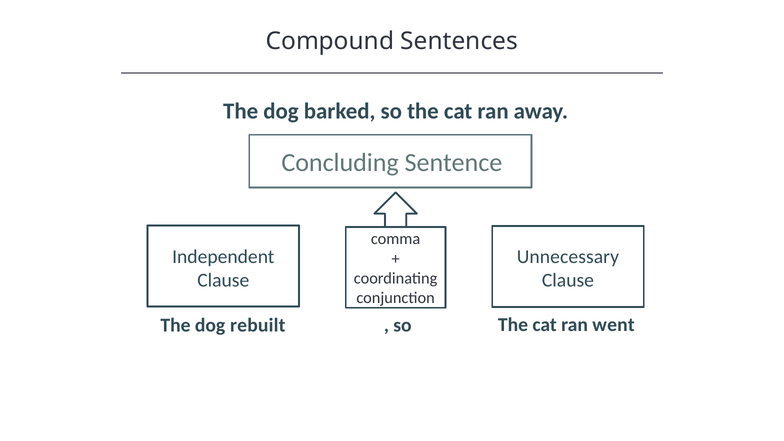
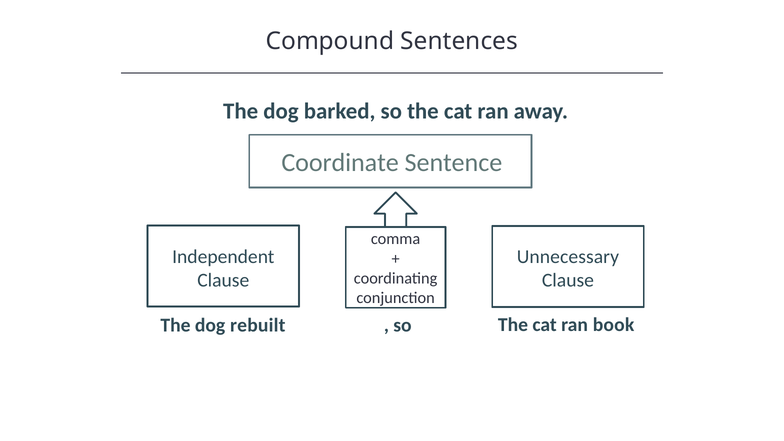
Concluding: Concluding -> Coordinate (340, 163)
went: went -> book (614, 325)
